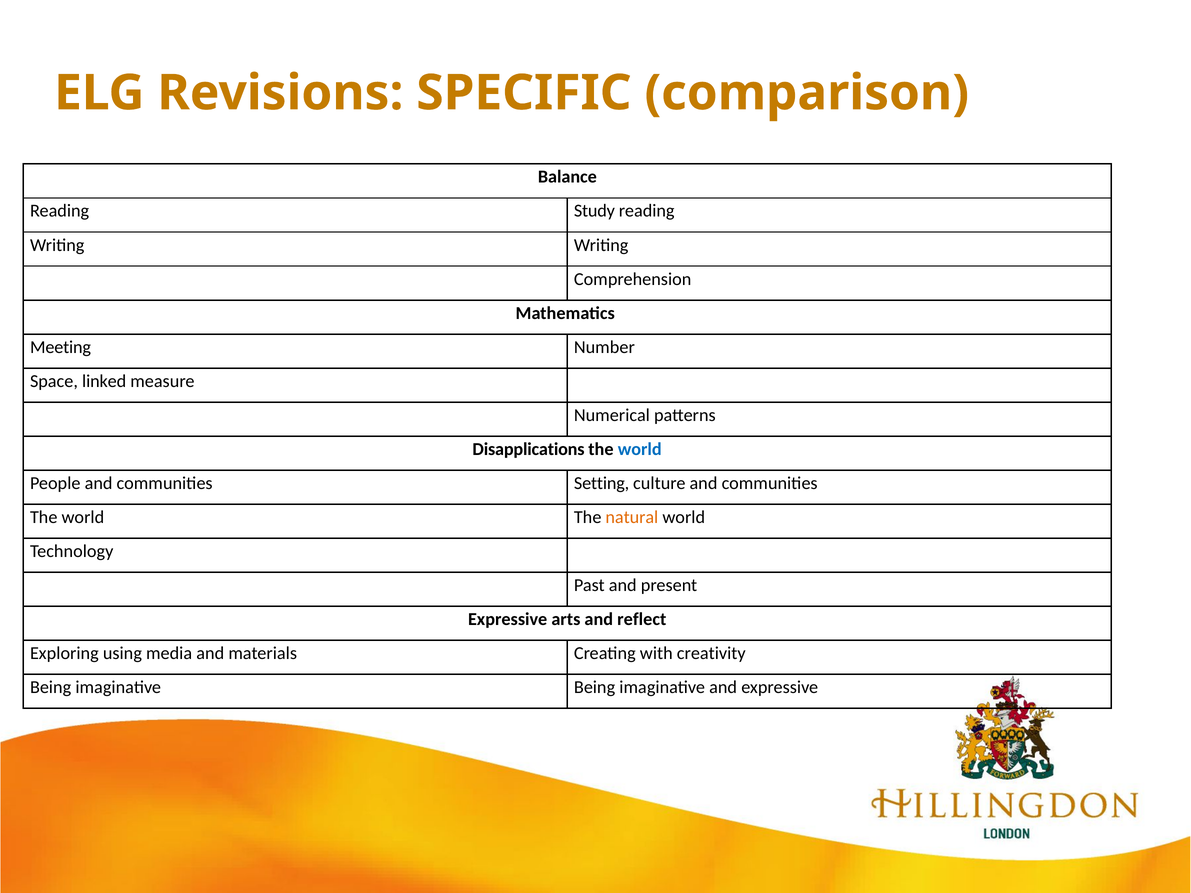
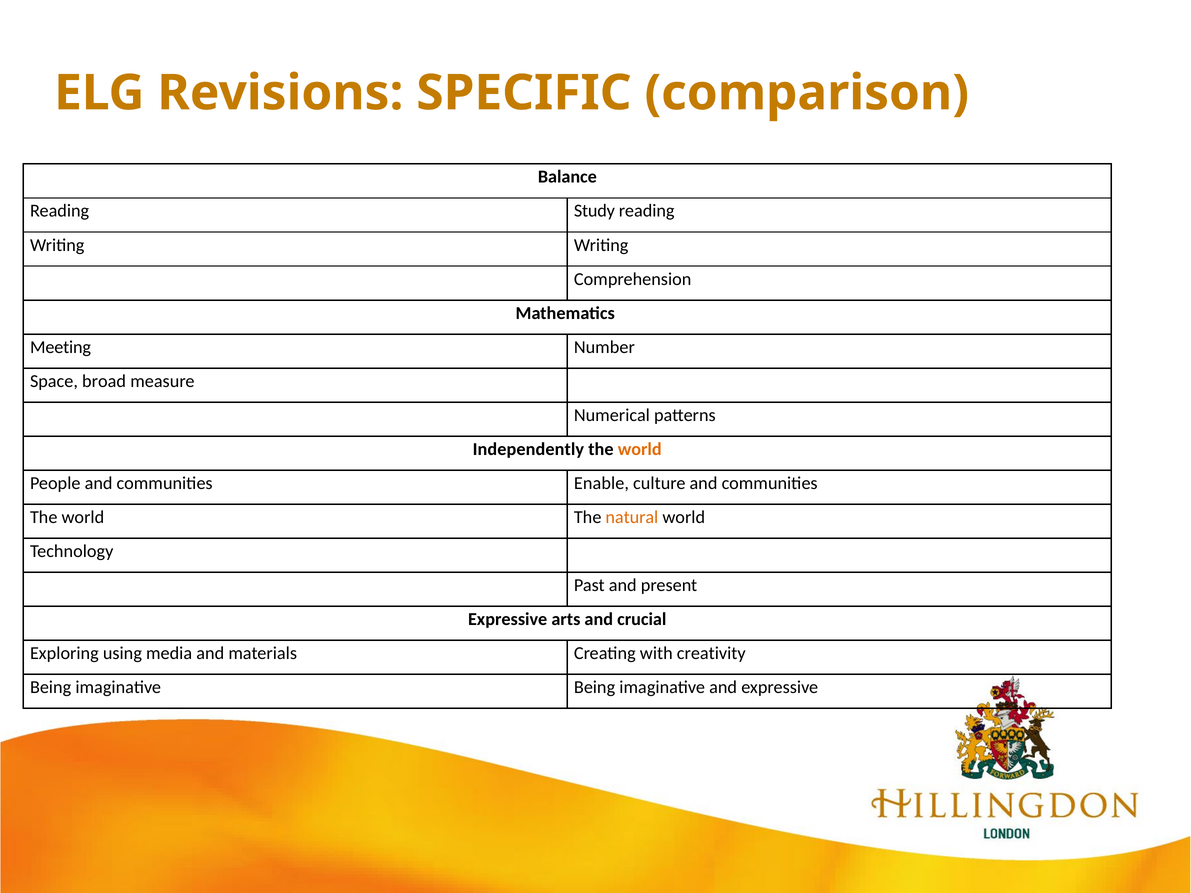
linked: linked -> broad (104, 381)
Disapplications: Disapplications -> Independently (528, 449)
world colour: blue -> orange (640, 449)
Setting: Setting -> Enable (601, 483)
reflect: reflect -> crucial (642, 620)
